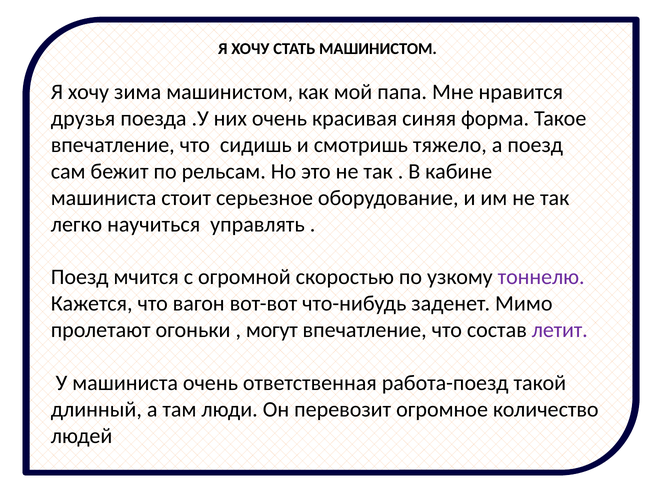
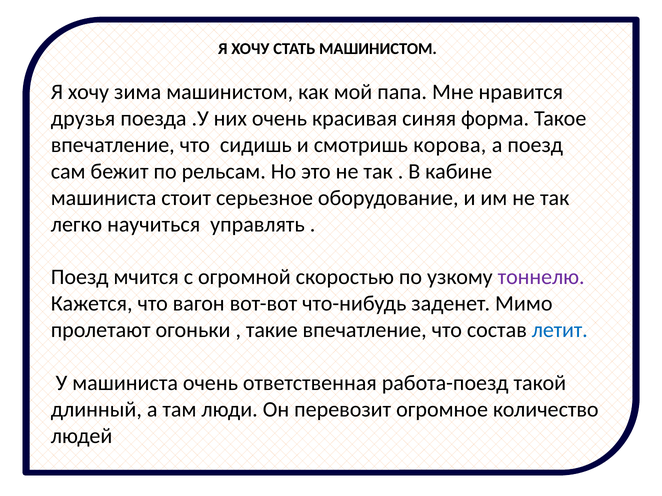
тяжело: тяжело -> корова (450, 145)
могут: могут -> такие (272, 330)
летит colour: purple -> blue (560, 330)
